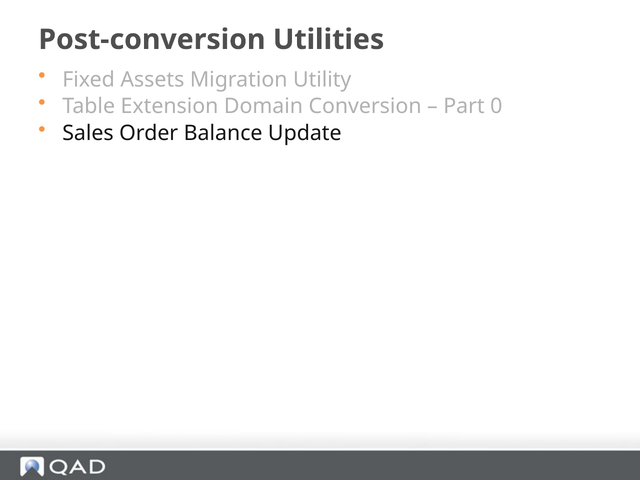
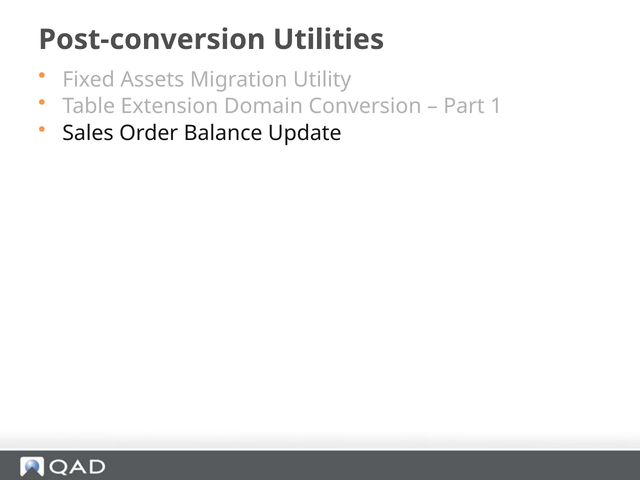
0: 0 -> 1 (496, 106)
